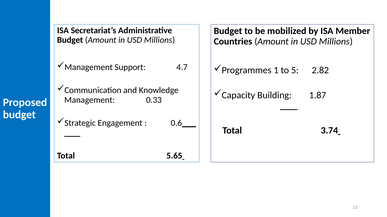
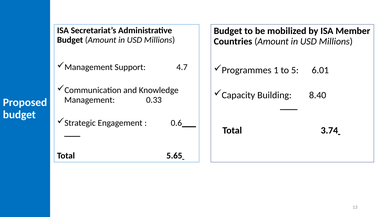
2.82: 2.82 -> 6.01 (320, 70)
1.87: 1.87 -> 8.40 (318, 95)
